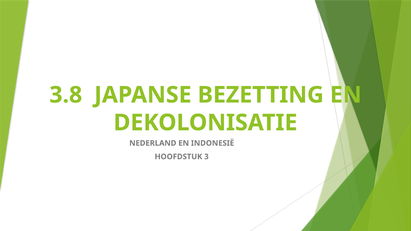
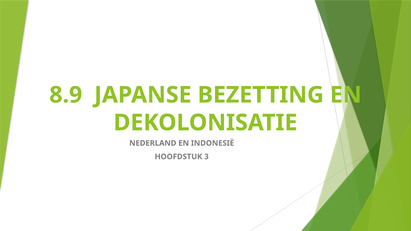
3.8: 3.8 -> 8.9 (66, 95)
